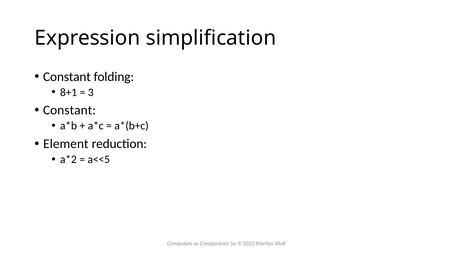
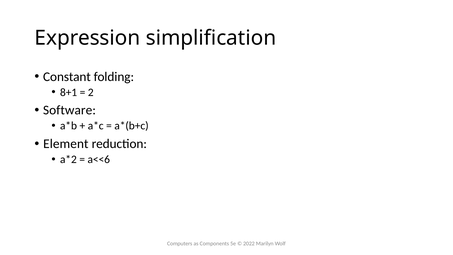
3: 3 -> 2 (91, 92)
Constant: Constant -> Software (69, 110)
a<<5: a<<5 -> a<<6 (99, 159)
